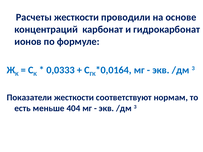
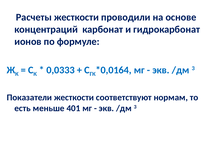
404: 404 -> 401 (73, 108)
